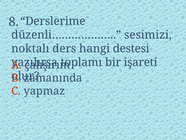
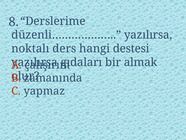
düzenli……………… sesimizi: sesimizi -> yazılırsa (148, 35)
toplamı: toplamı -> gıdaları (81, 62)
işareti: işareti -> almak (141, 62)
